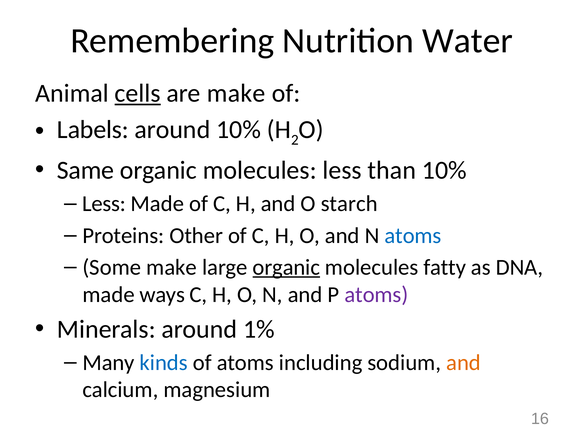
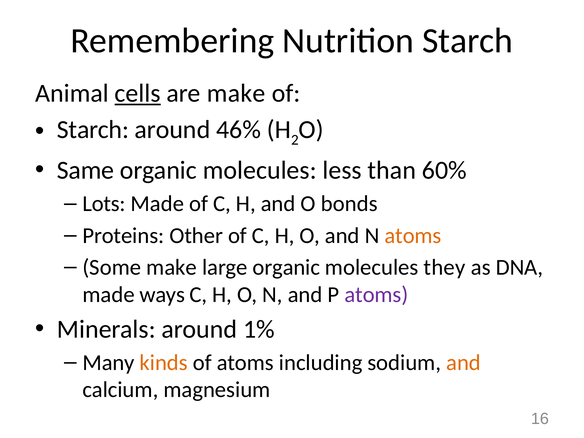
Nutrition Water: Water -> Starch (468, 41)
Labels: Labels -> Starch (93, 130)
around 10%: 10% -> 46% (239, 130)
than 10%: 10% -> 60% (444, 170)
Less: Less -> Lots (104, 204)
starch: starch -> bonds (349, 204)
atoms colour: blue -> orange (413, 236)
organic underline: present -> none (286, 267)
fatty: fatty -> they (445, 267)
kinds colour: blue -> orange (164, 363)
